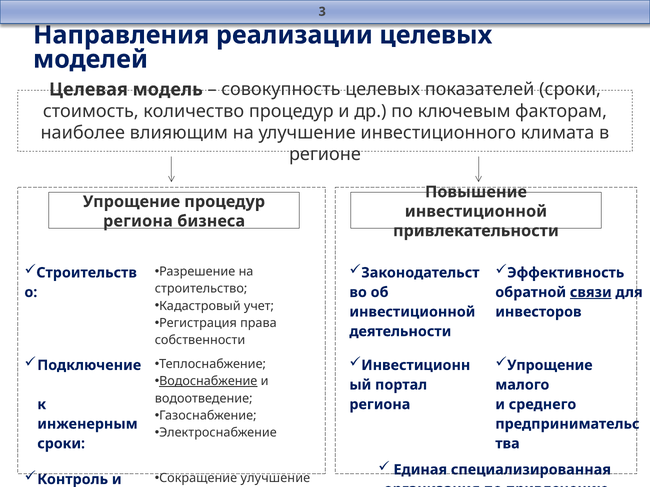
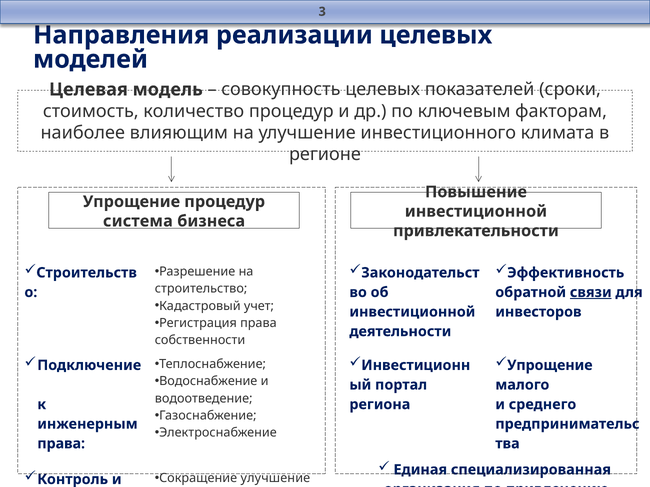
региона: региона -> система (138, 221)
Водоснабжение underline: present -> none (208, 382)
сроки: сроки -> права (61, 444)
